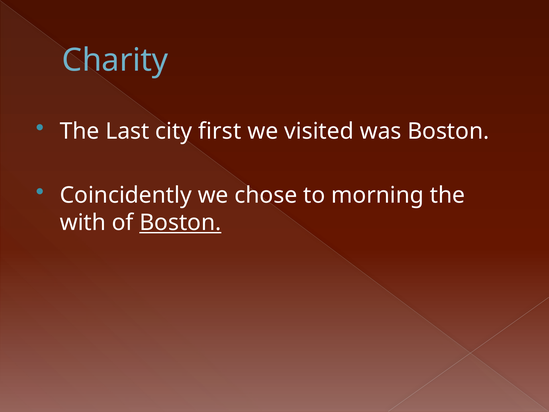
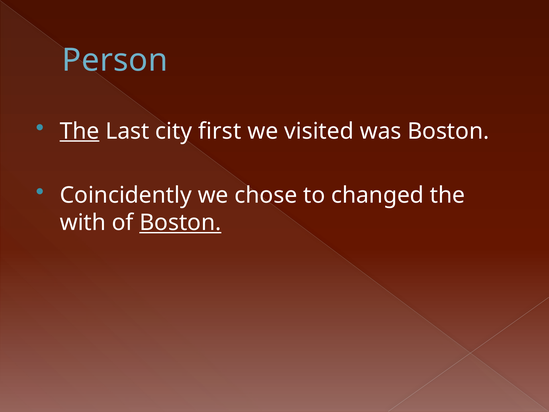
Charity: Charity -> Person (115, 60)
The underline: none -> present (80, 131)
morning: morning -> changed (378, 195)
